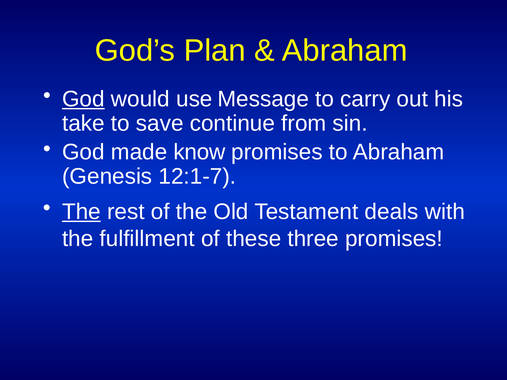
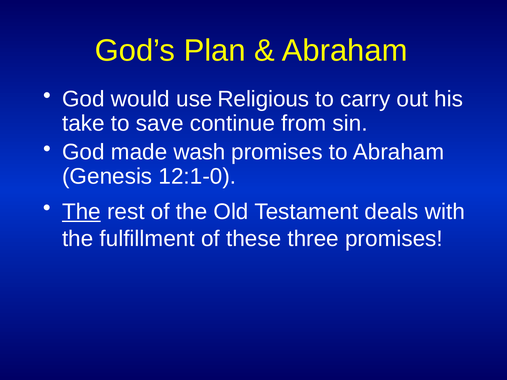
God underline: present -> none (83, 99)
Message: Message -> Religious (263, 99)
know: know -> wash (199, 152)
12:1-7: 12:1-7 -> 12:1-0 (197, 177)
